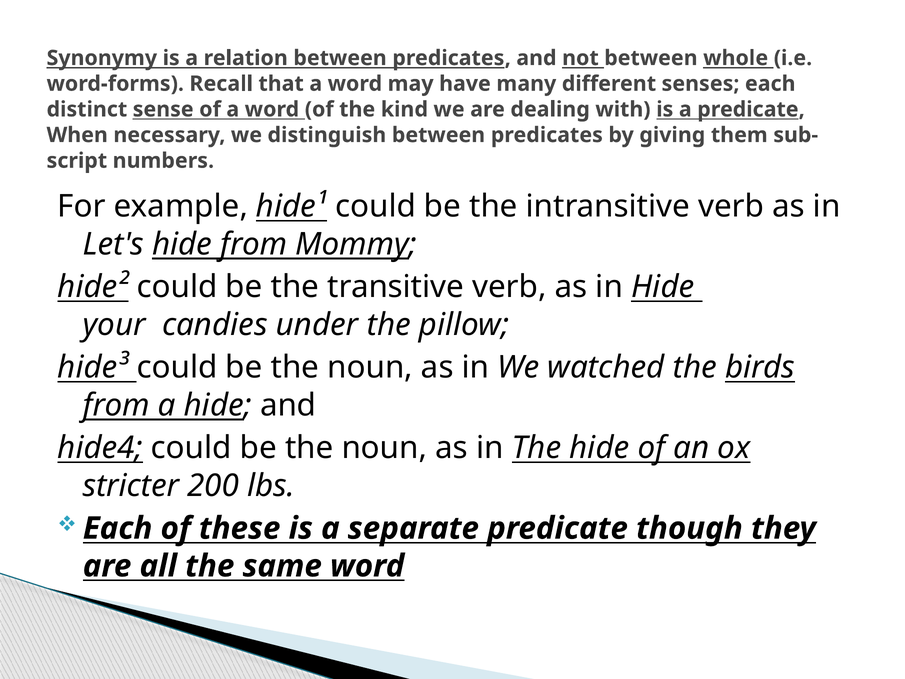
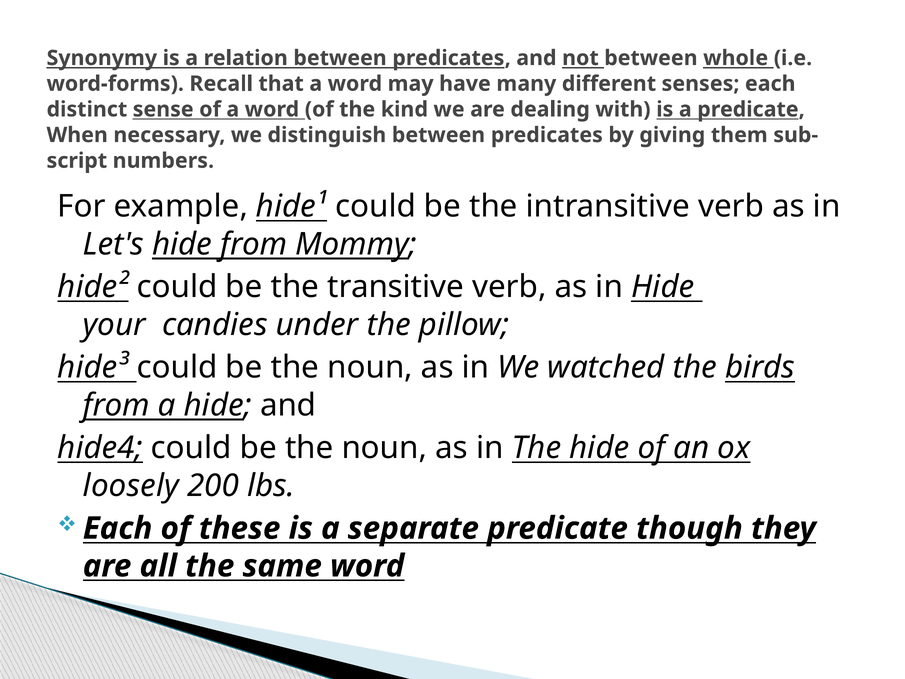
stricter: stricter -> loosely (131, 485)
